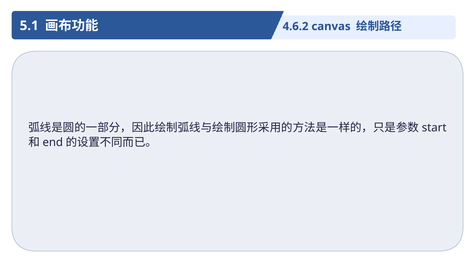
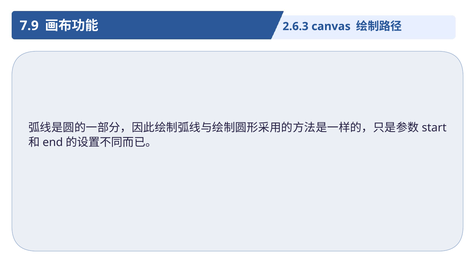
5.1: 5.1 -> 7.9 (29, 26)
4.6.2: 4.6.2 -> 2.6.3 (296, 26)
